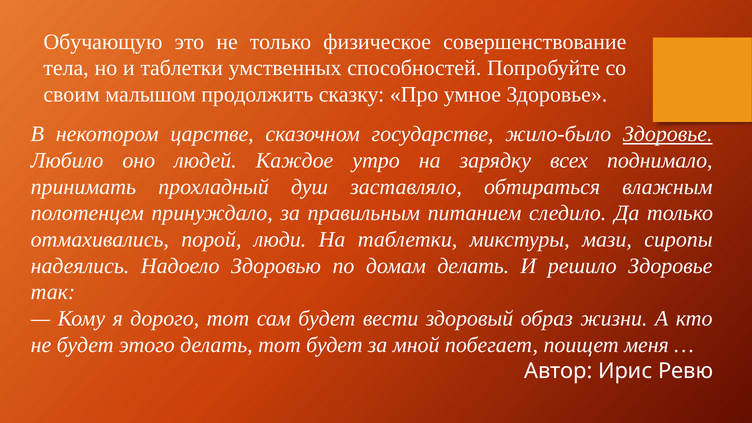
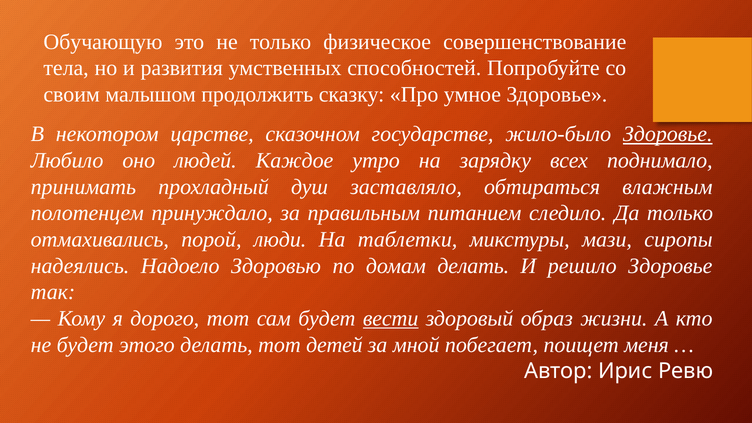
и таблетки: таблетки -> развития (182, 68)
вести underline: none -> present (391, 319)
тот будет: будет -> детей (334, 345)
